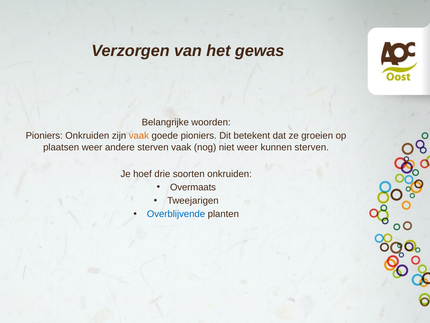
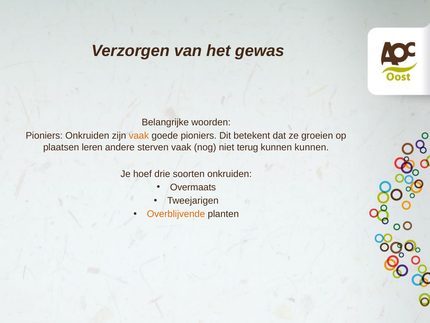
plaatsen weer: weer -> leren (92, 147)
niet weer: weer -> terug (248, 147)
kunnen sterven: sterven -> kunnen (312, 147)
Overblijvende colour: blue -> orange (176, 214)
